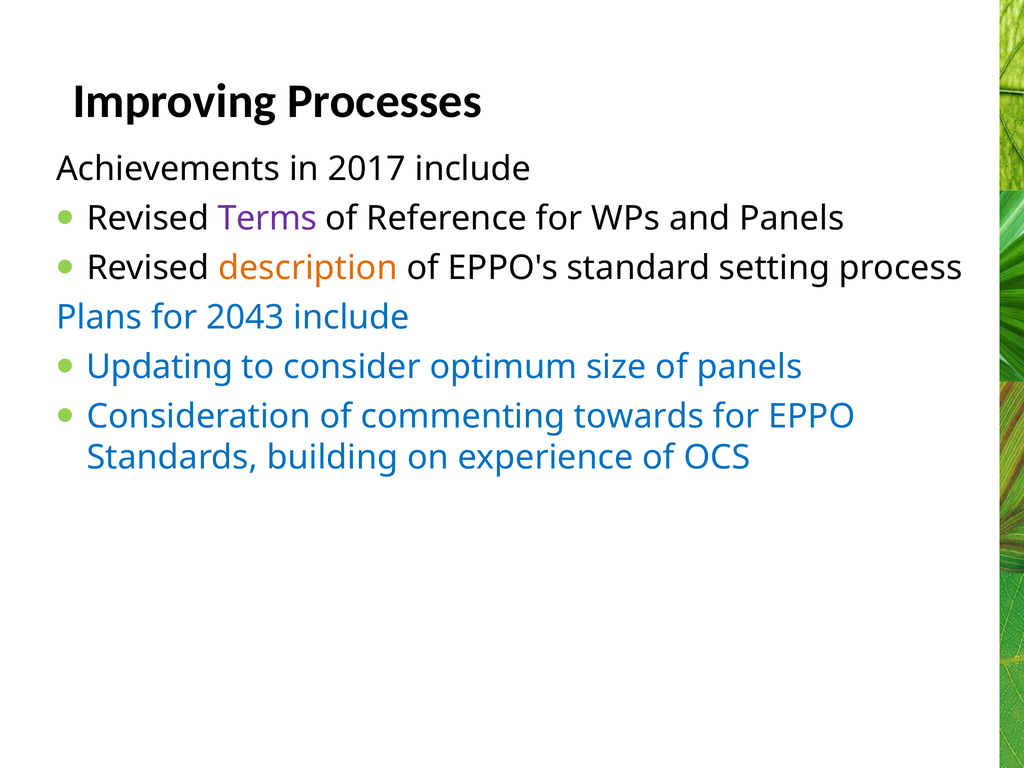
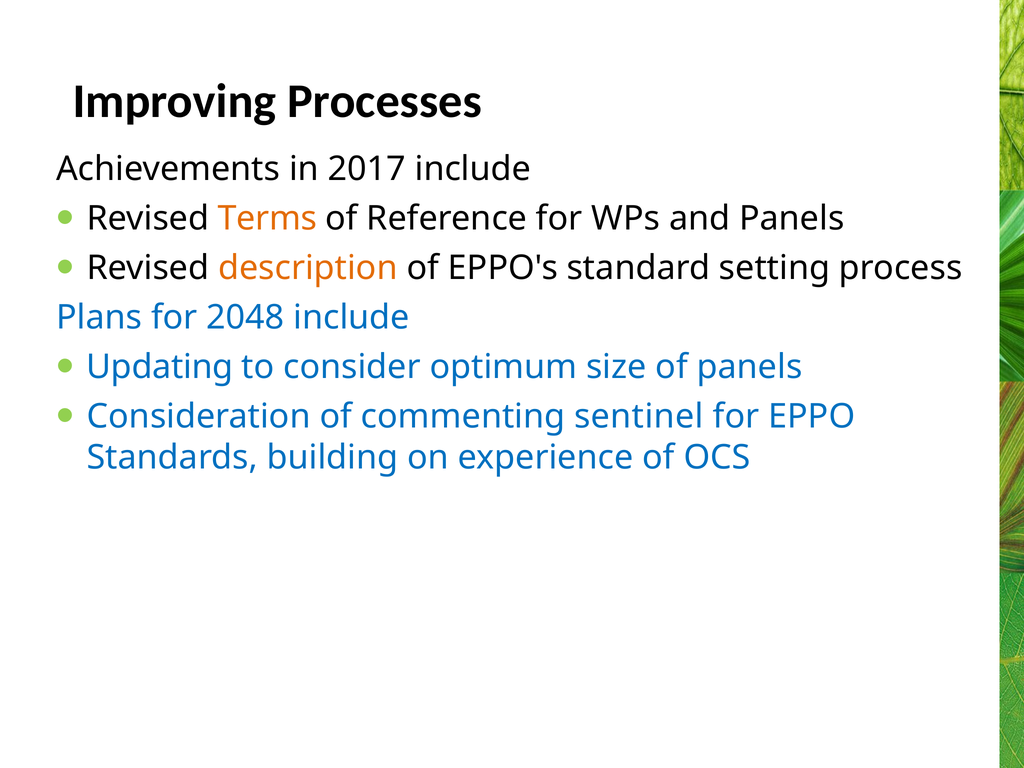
Terms colour: purple -> orange (267, 219)
2043: 2043 -> 2048 (245, 318)
towards: towards -> sentinel (639, 417)
